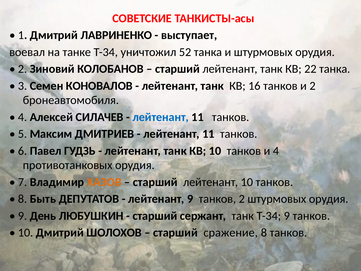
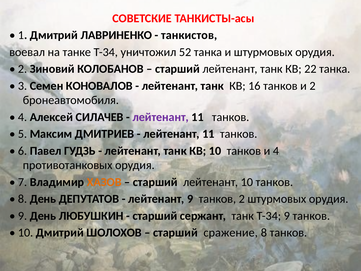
выступает: выступает -> танкистов (189, 35)
лейтенант colour: blue -> purple (161, 117)
8 Быть: Быть -> День (43, 199)
